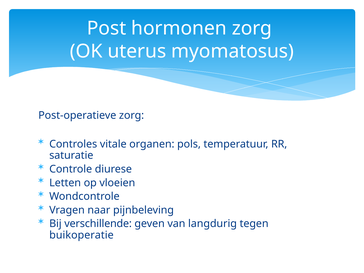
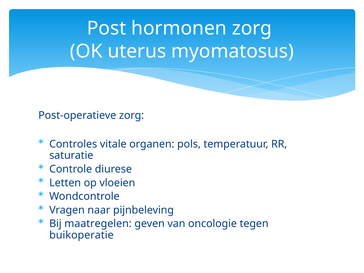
verschillende: verschillende -> maatregelen (98, 224)
langdurig: langdurig -> oncologie (213, 224)
